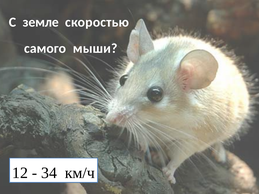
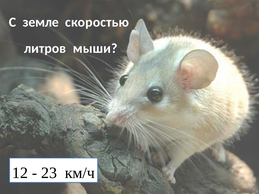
самого: самого -> литров (45, 49)
34: 34 -> 23 (49, 173)
